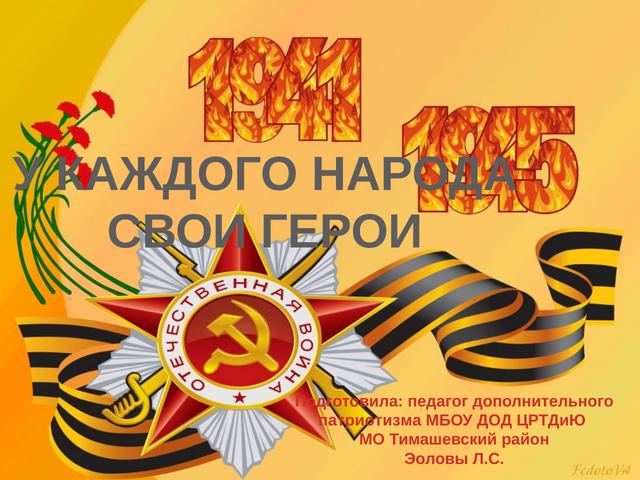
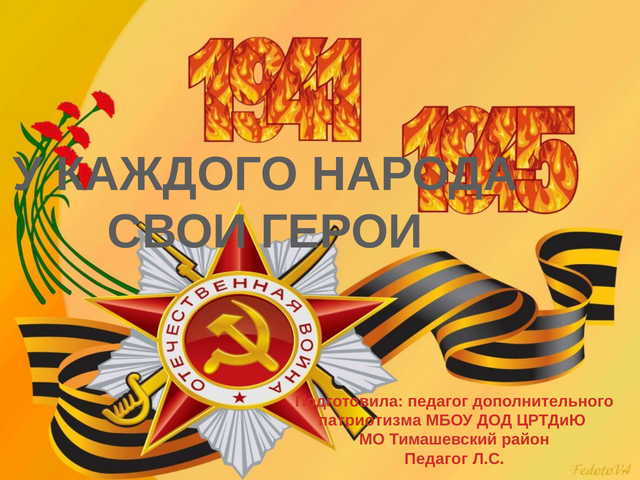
Эоловы: Эоловы -> Педагог (436, 459)
